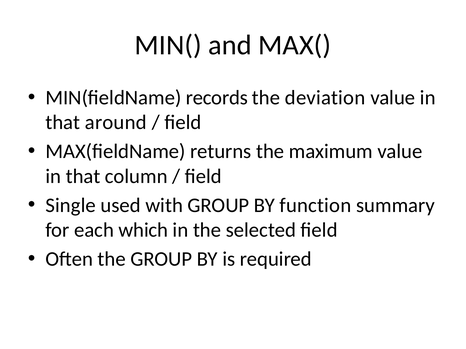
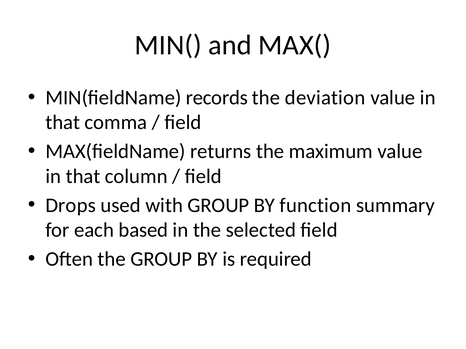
around: around -> comma (116, 123)
Single: Single -> Drops (71, 205)
which: which -> based (143, 230)
